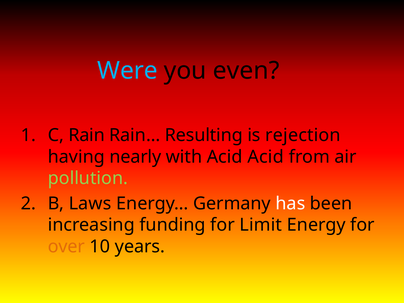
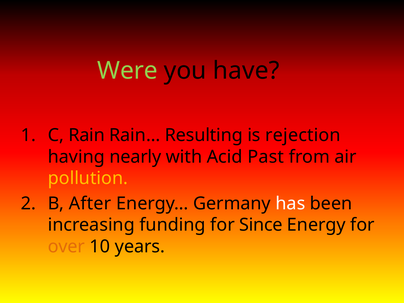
Were colour: light blue -> light green (127, 71)
even: even -> have (246, 71)
Acid Acid: Acid -> Past (266, 157)
pollution colour: light green -> yellow (88, 178)
Laws: Laws -> After (90, 204)
Limit: Limit -> Since (261, 225)
